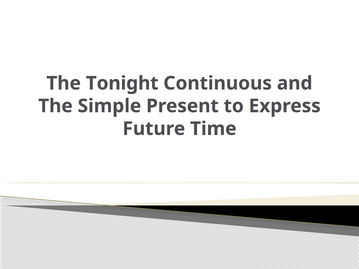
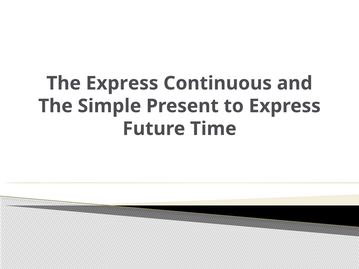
The Tonight: Tonight -> Express (122, 83)
